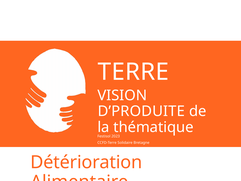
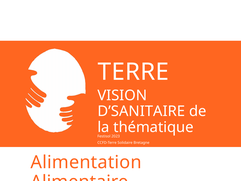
D’PRODUITE: D’PRODUITE -> D’SANITAIRE (141, 111)
Détérioration: Détérioration -> Alimentation (86, 162)
